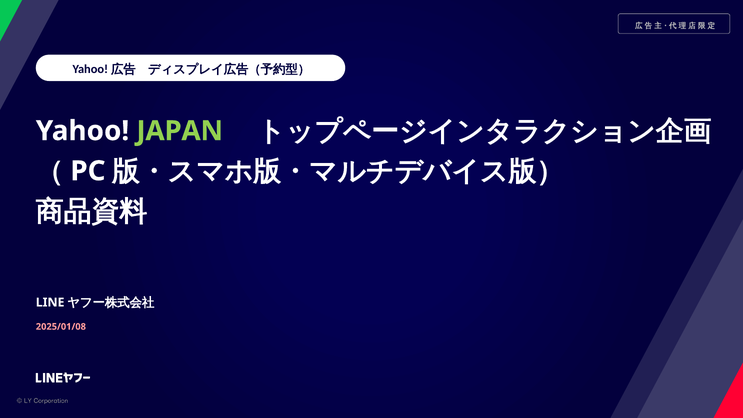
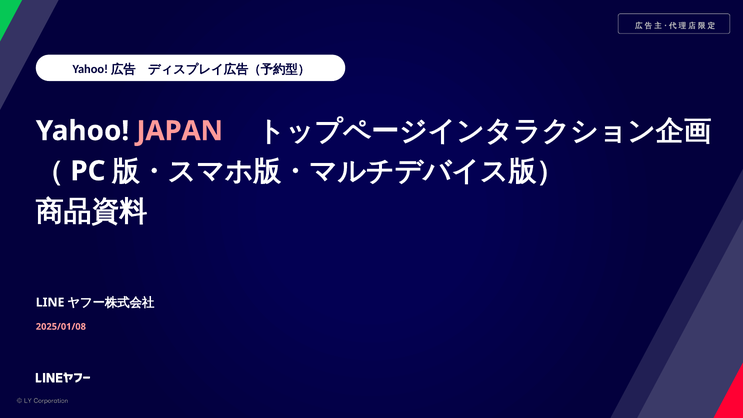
JAPAN colour: light green -> pink (180, 131)
